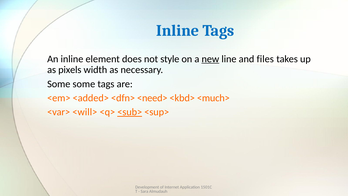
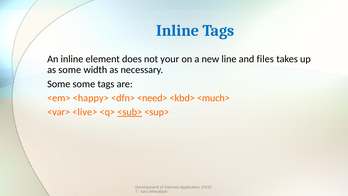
style: style -> your (170, 59)
new underline: present -> none (210, 59)
as pixels: pixels -> some (70, 70)
<added>: <added> -> <happy> (91, 98)
<will>: <will> -> <live> (85, 112)
